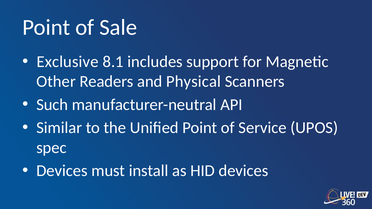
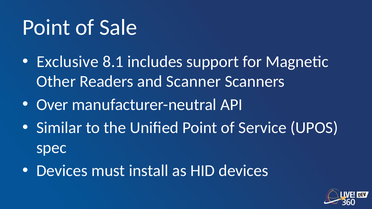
Physical: Physical -> Scanner (194, 82)
Such: Such -> Over (52, 105)
